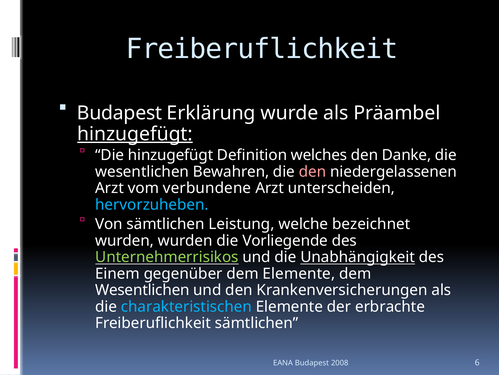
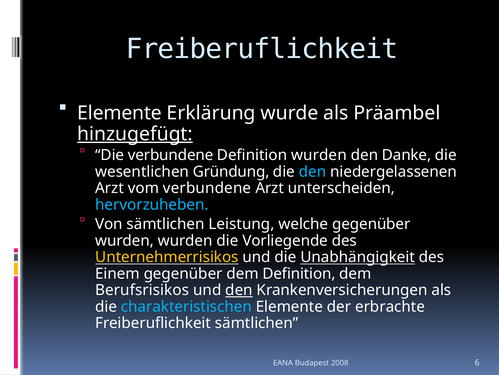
Budapest: Budapest -> Elemente (120, 113)
Die hinzugefügt: hinzugefügt -> verbundene (171, 155)
Definition welches: welches -> wurden (319, 155)
Bewahren: Bewahren -> Gründung (231, 171)
den colour: pink -> light blue (313, 171)
welche bezeichnet: bezeichnet -> gegenüber (371, 224)
Unternehmerrisikos colour: light green -> yellow (167, 257)
dem Elemente: Elemente -> Definition (299, 273)
Wesentlichen: Wesentlichen -> Berufsrisikos (142, 290)
den underline: none -> present (239, 290)
